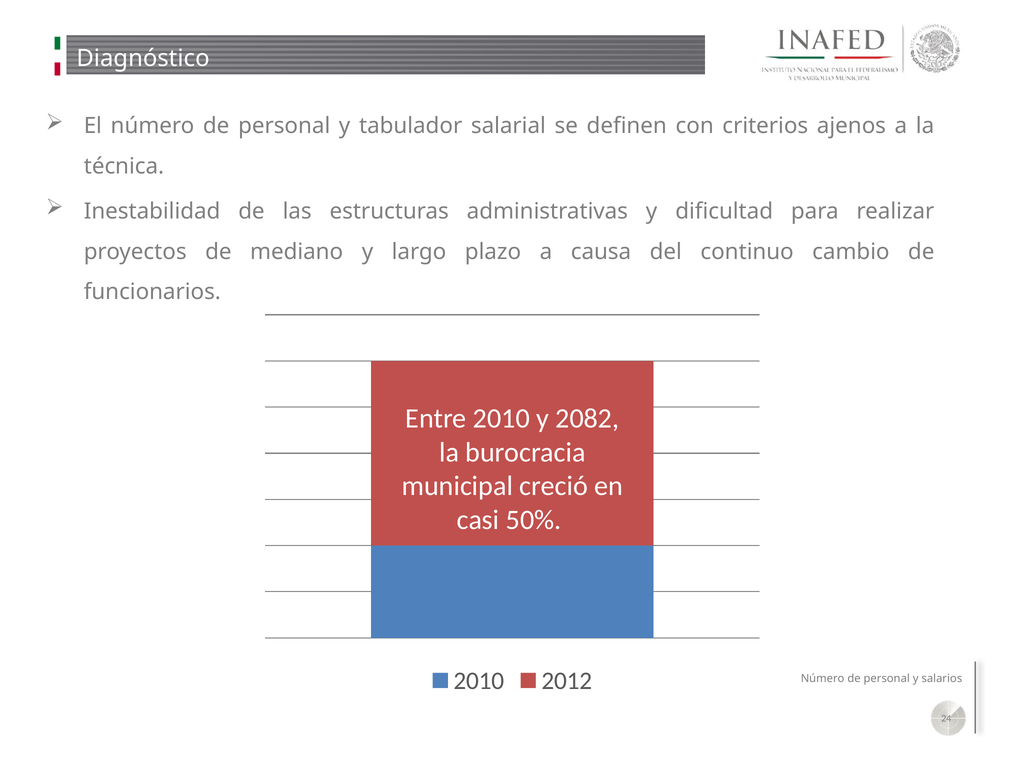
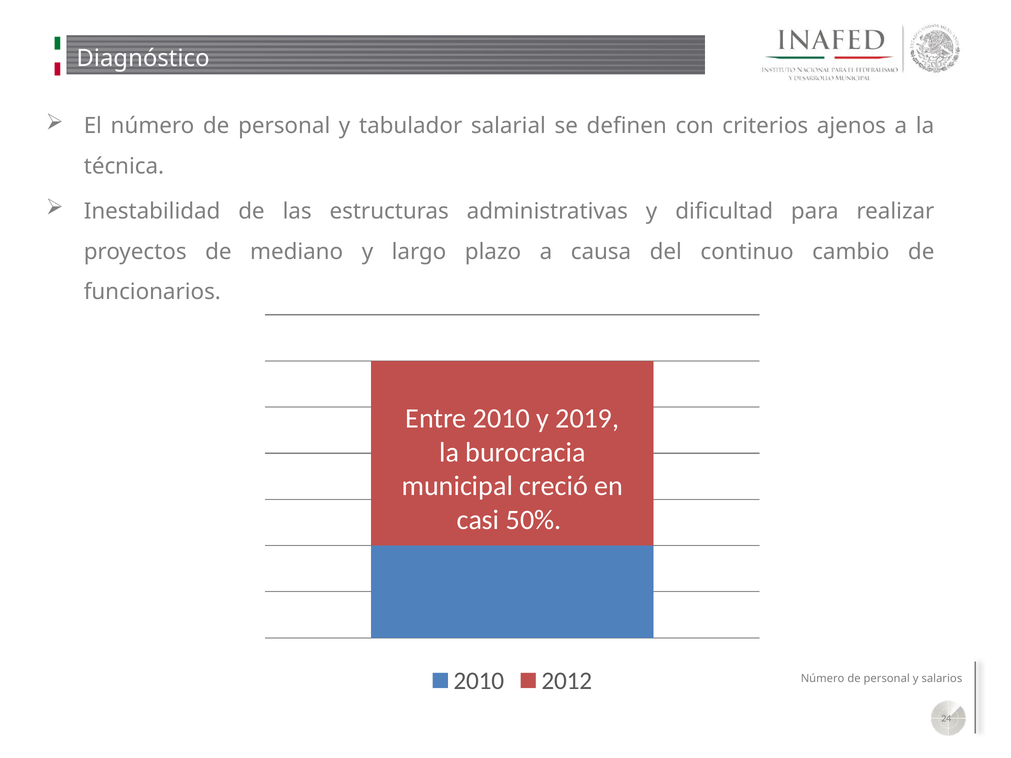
2082: 2082 -> 2019 (587, 419)
